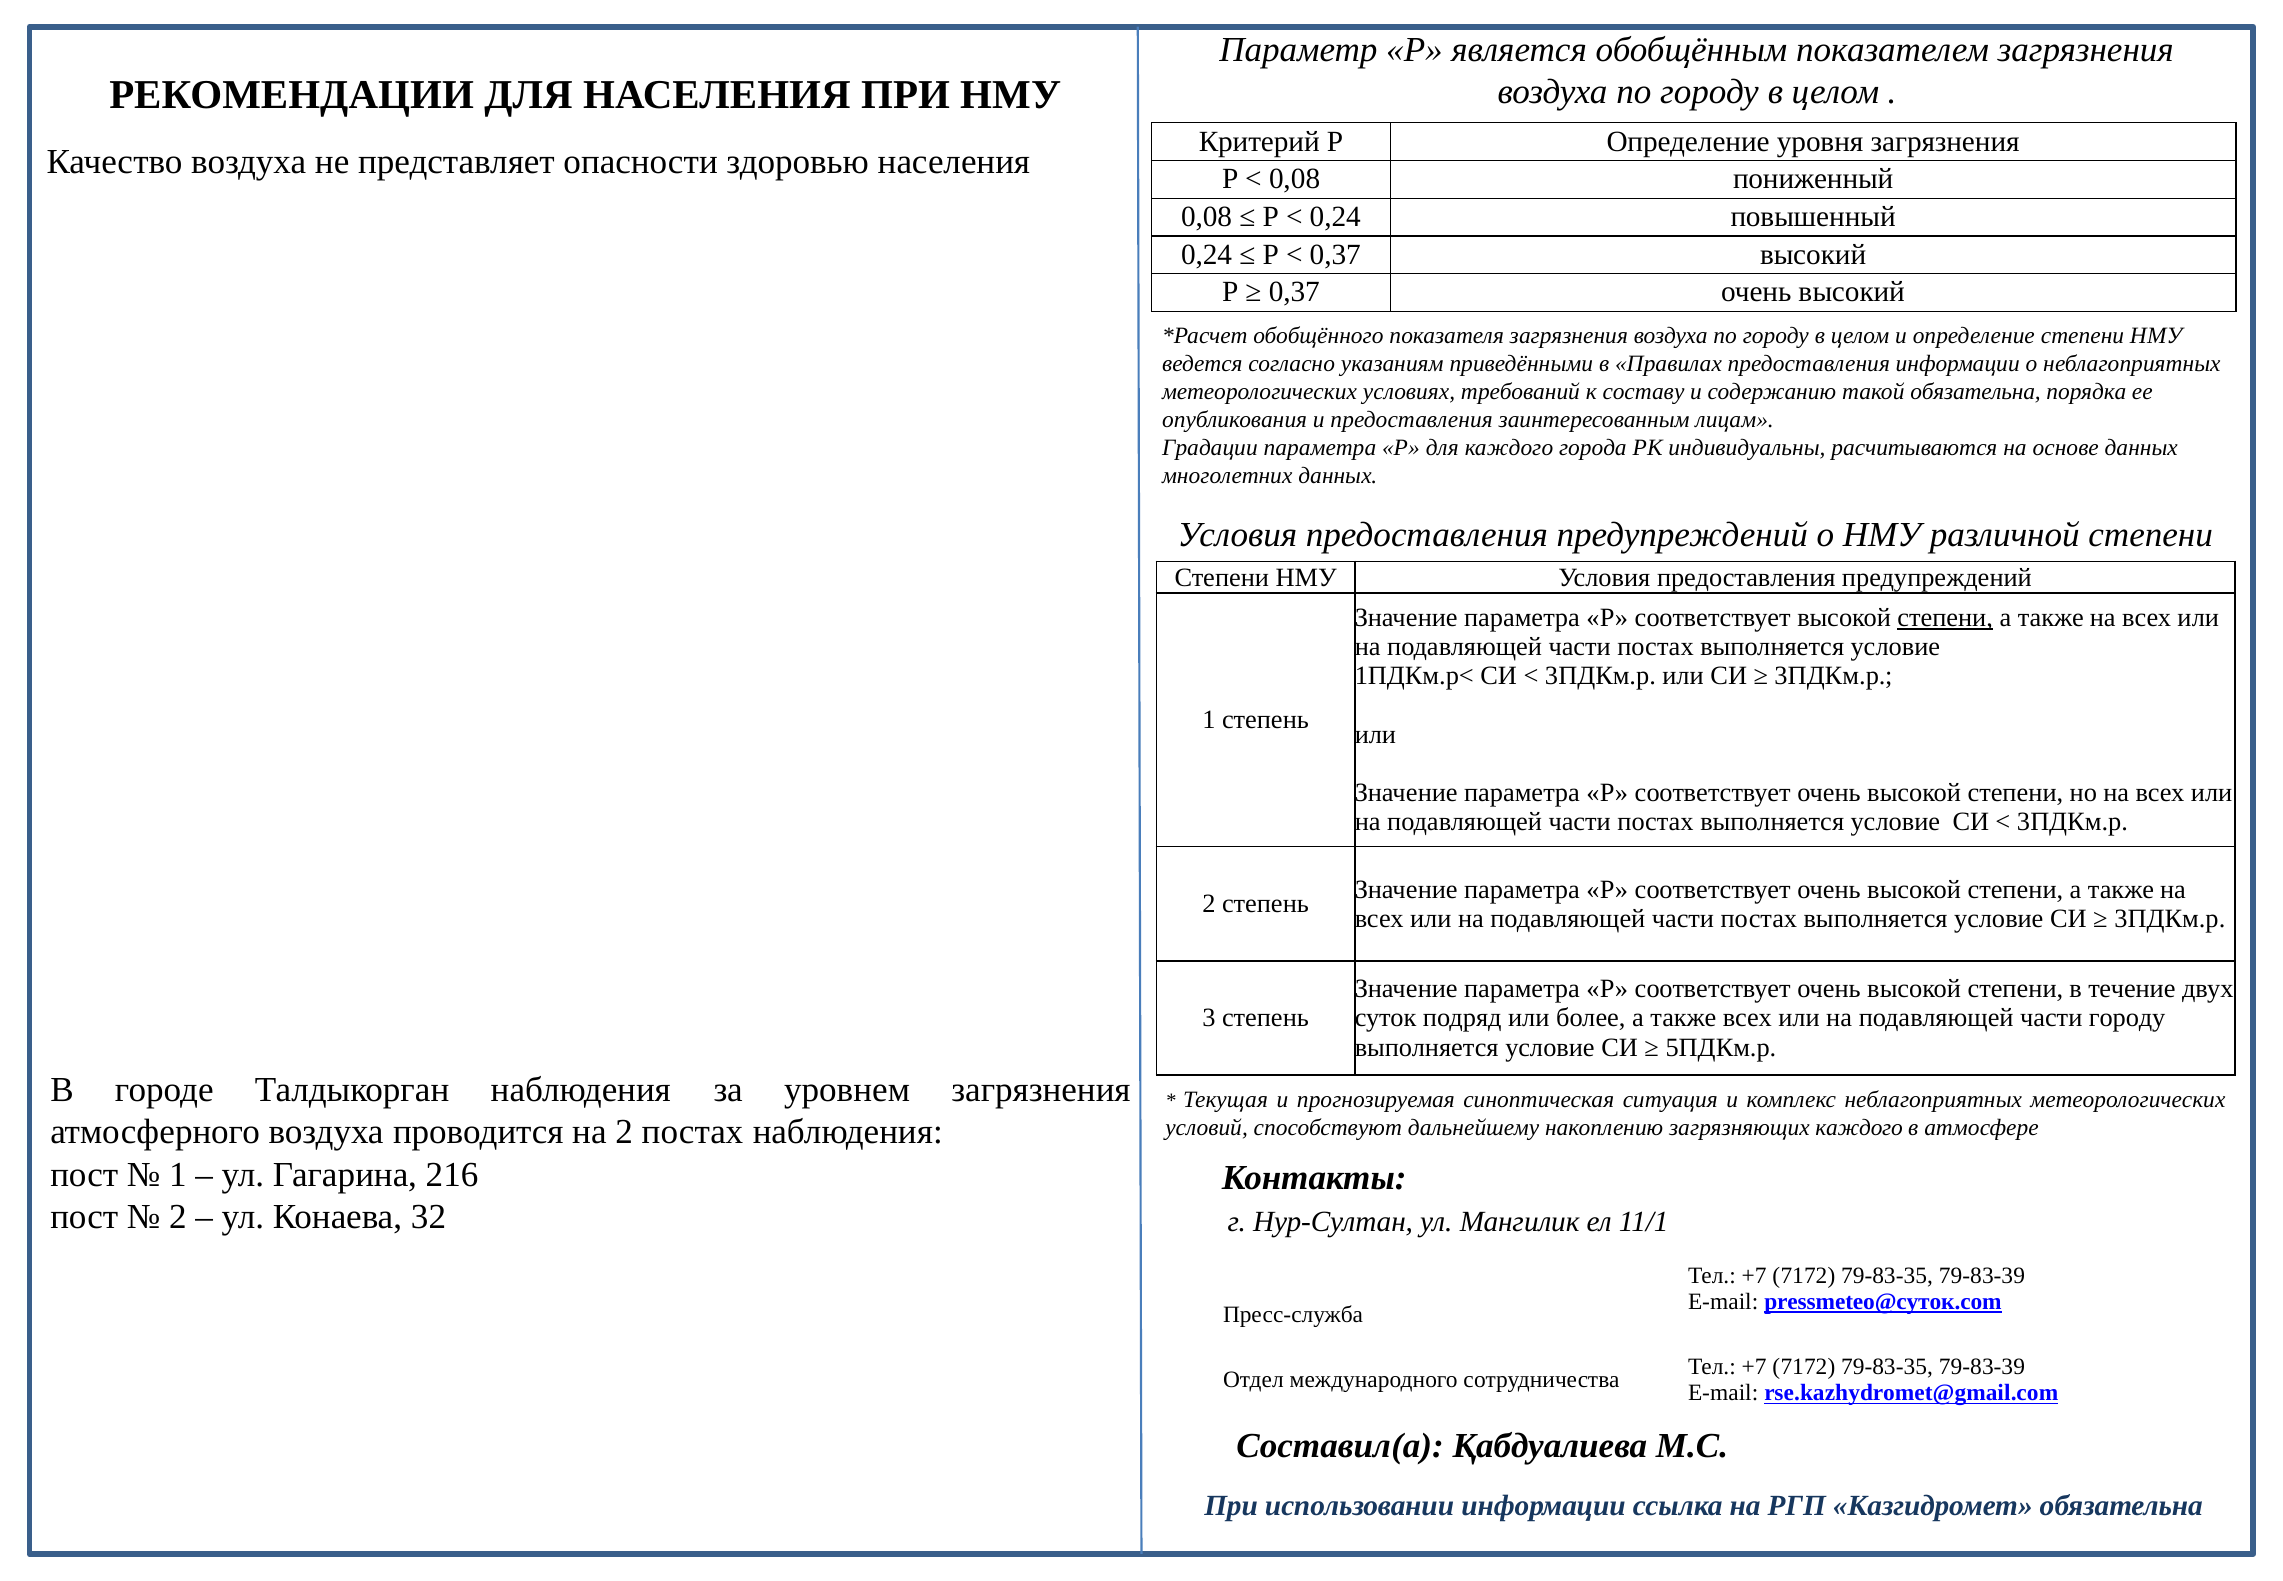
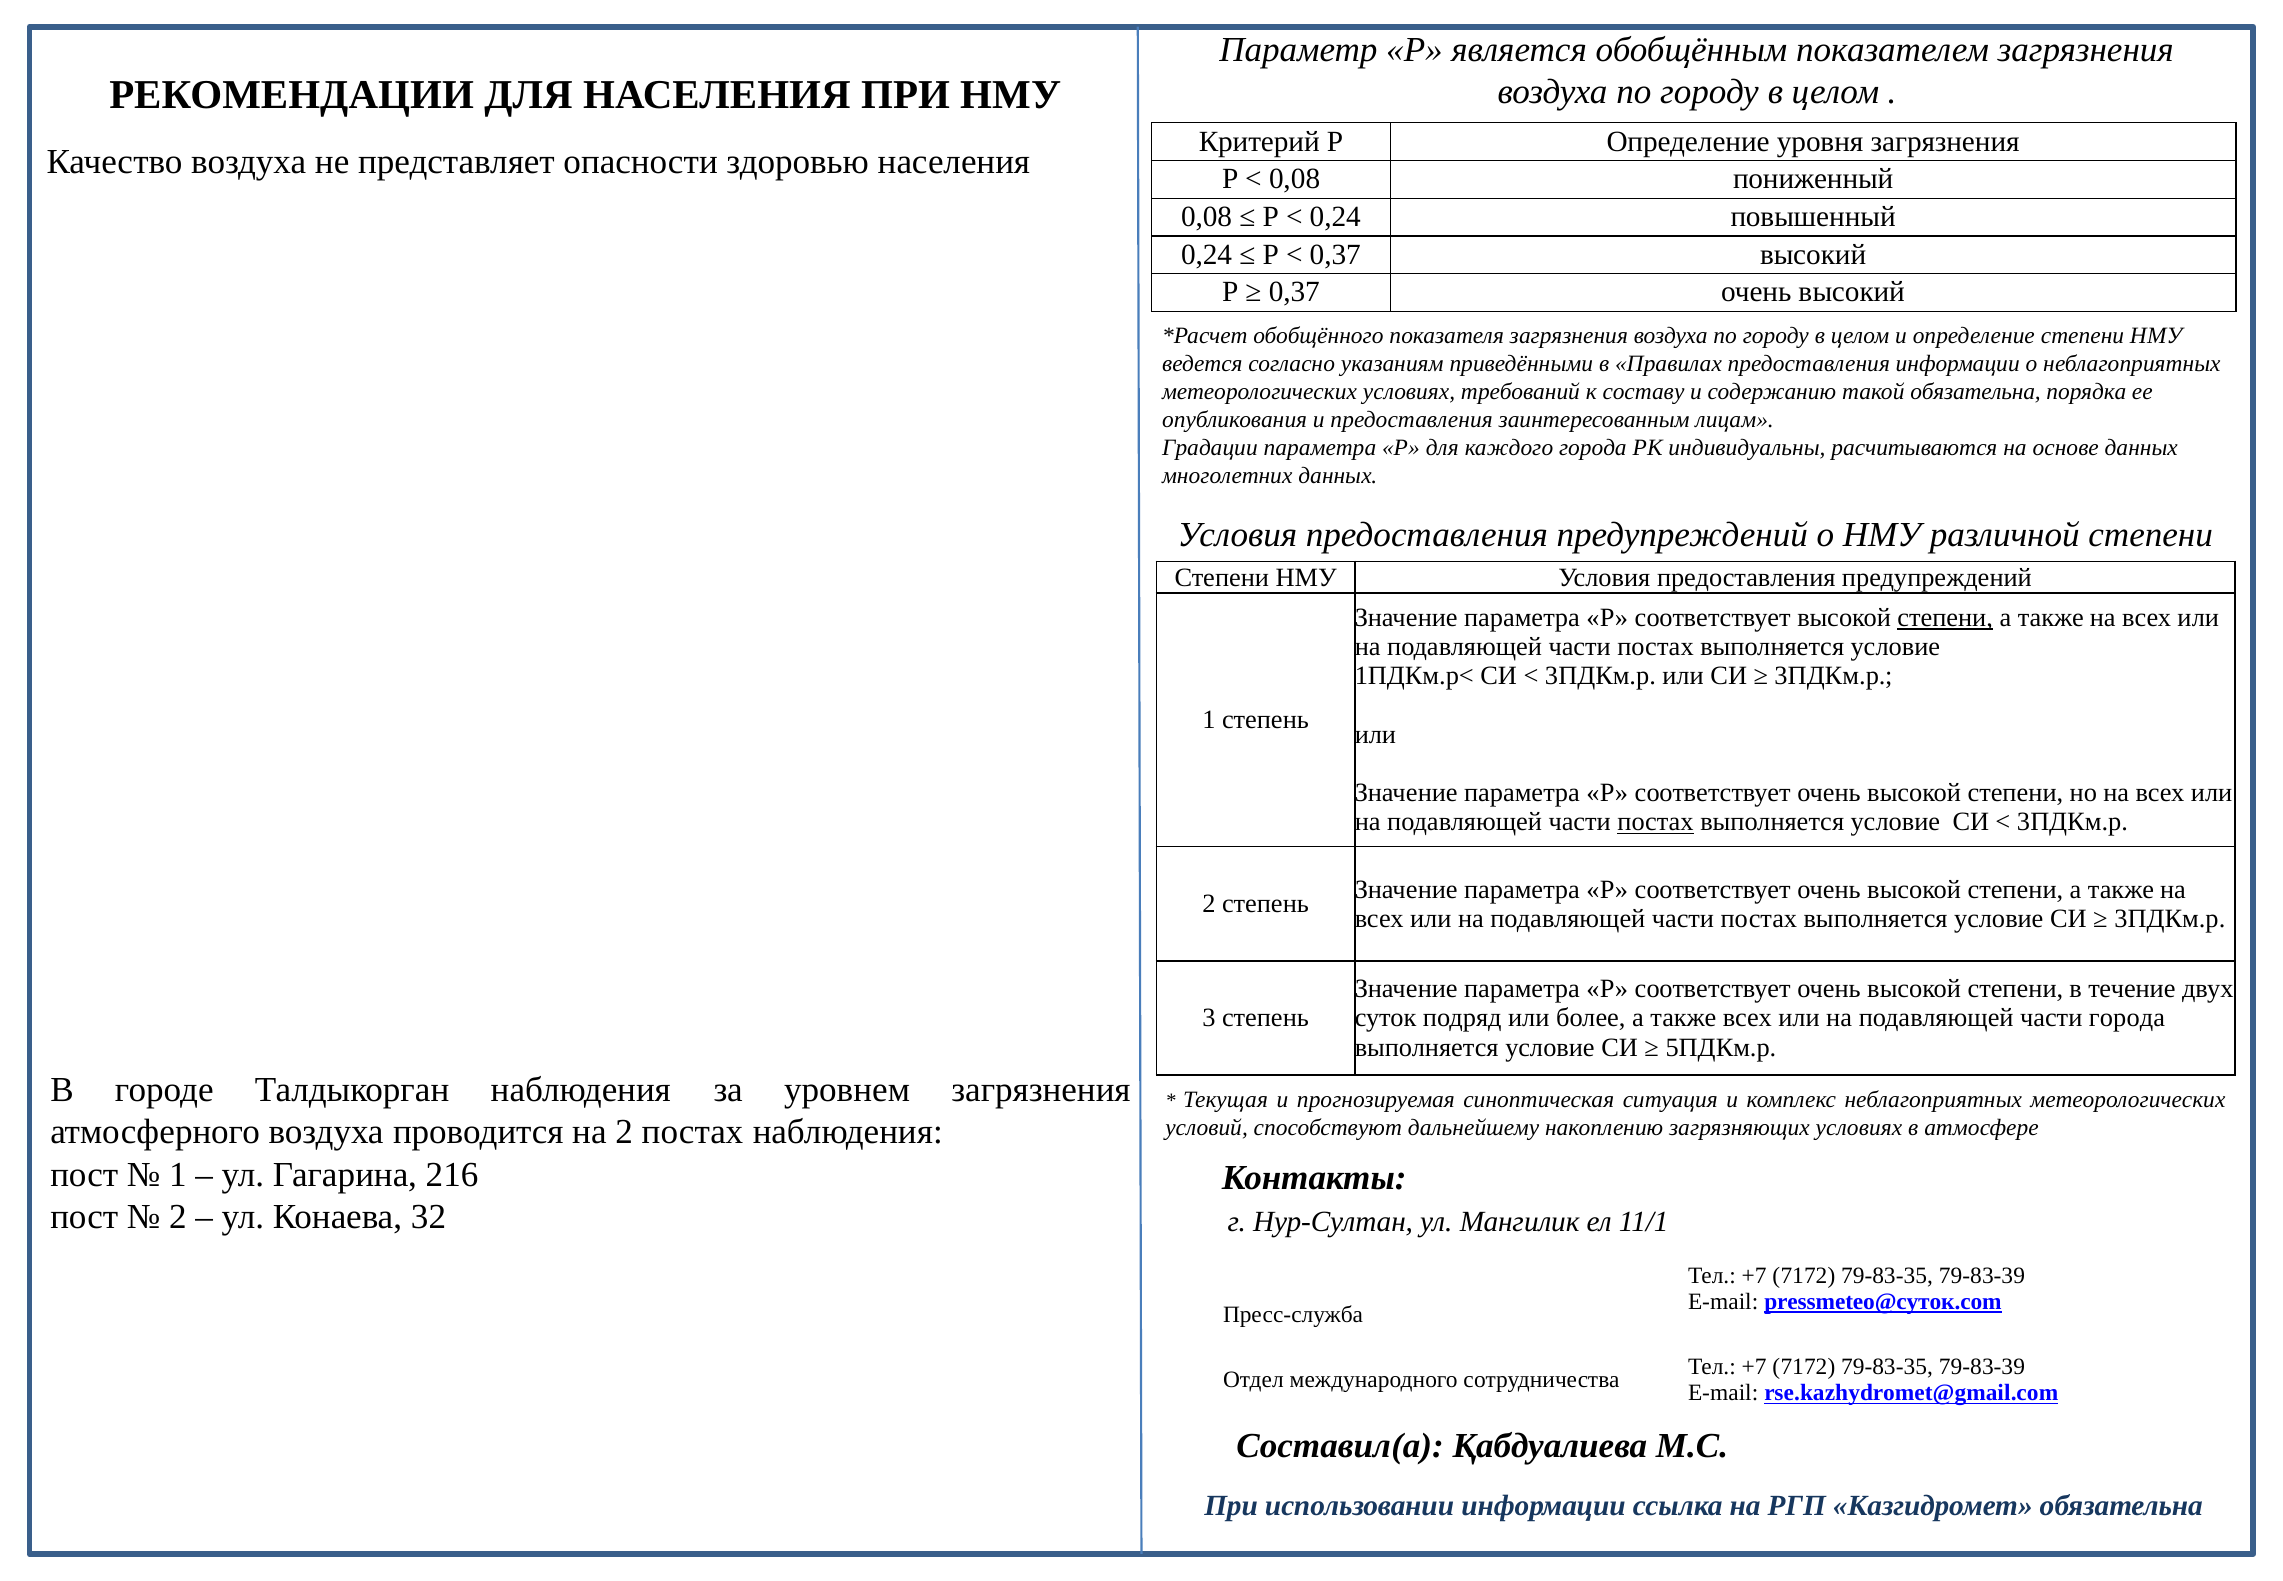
постах underline: none -> present (1655, 822)
части городу: городу -> города (2127, 1018)
загрязняющих каждого: каждого -> условиях (1859, 1128)
